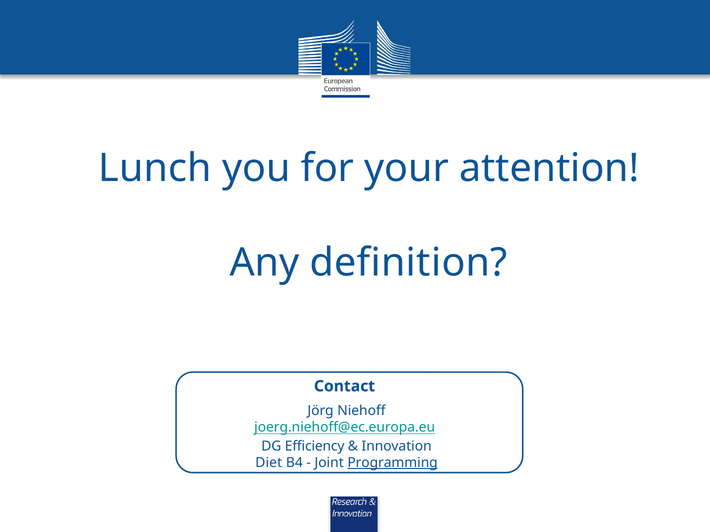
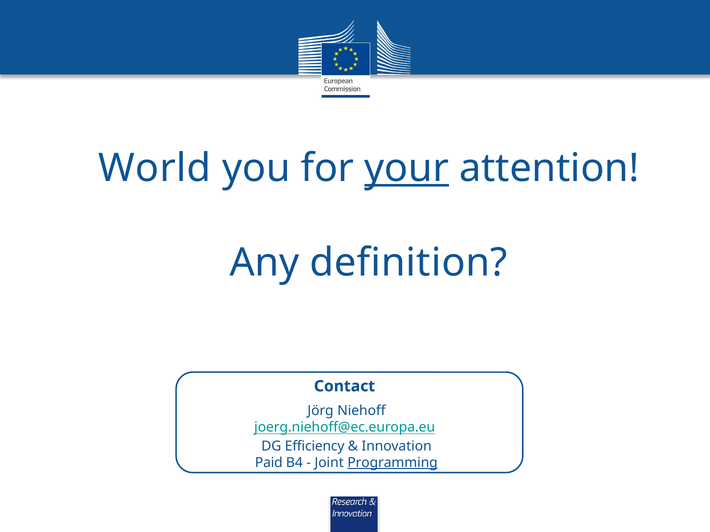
Lunch: Lunch -> World (155, 169)
your underline: none -> present (407, 169)
Diet: Diet -> Paid (269, 463)
